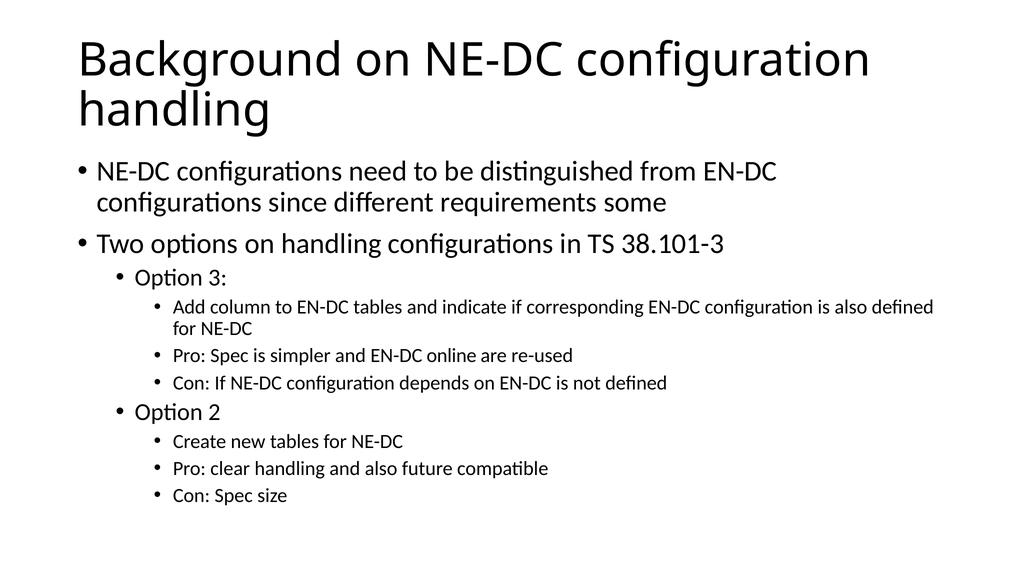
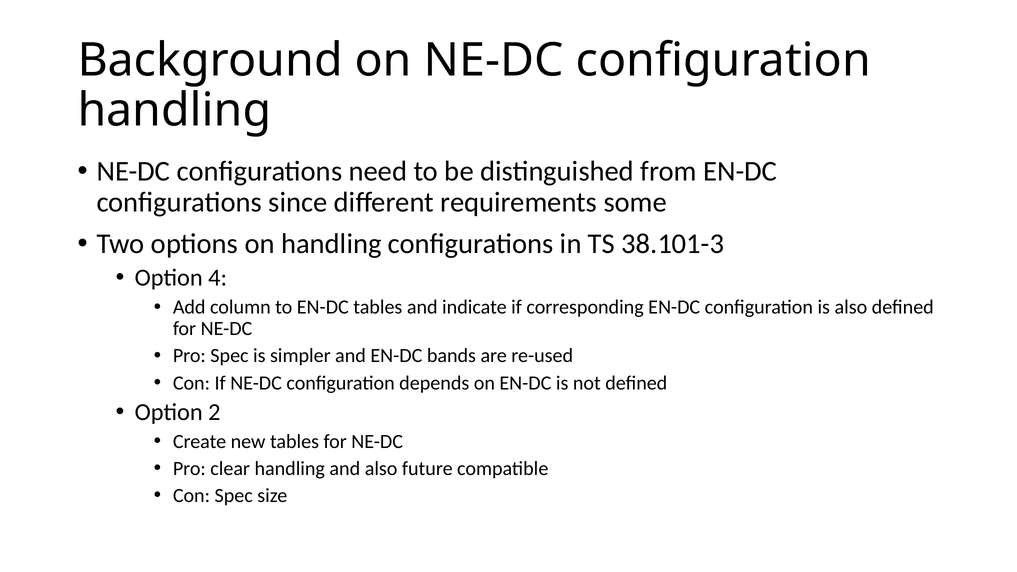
3: 3 -> 4 (218, 278)
online: online -> bands (451, 356)
